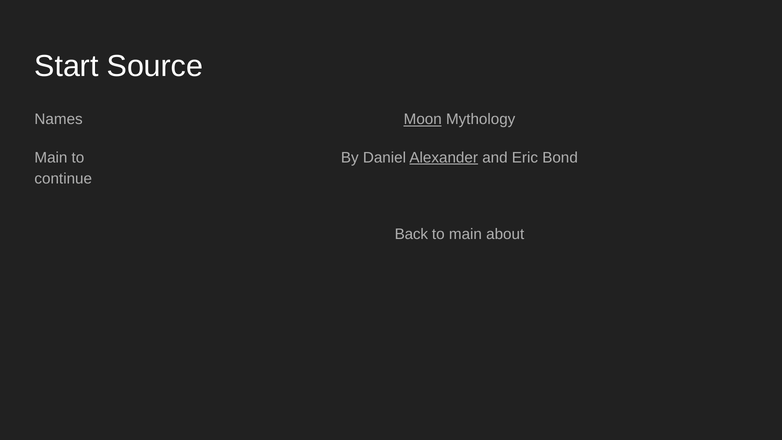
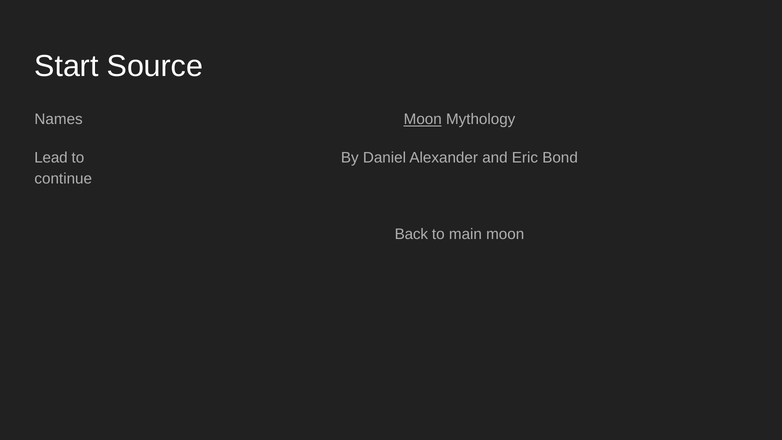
Main: Main -> Lead (51, 158)
Alexander underline: present -> none (444, 158)
main about: about -> moon (505, 234)
